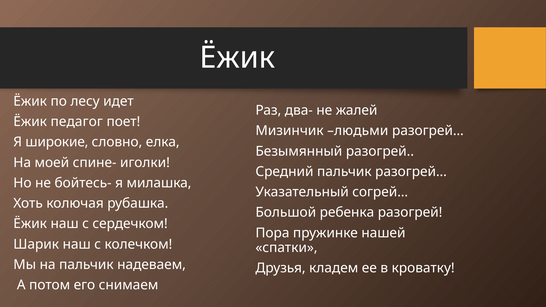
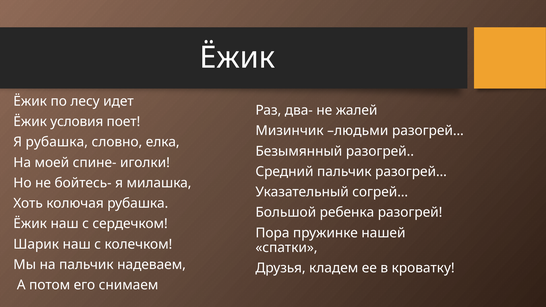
педагог: педагог -> условия (77, 122)
Я широкие: широкие -> рубашка (57, 142)
